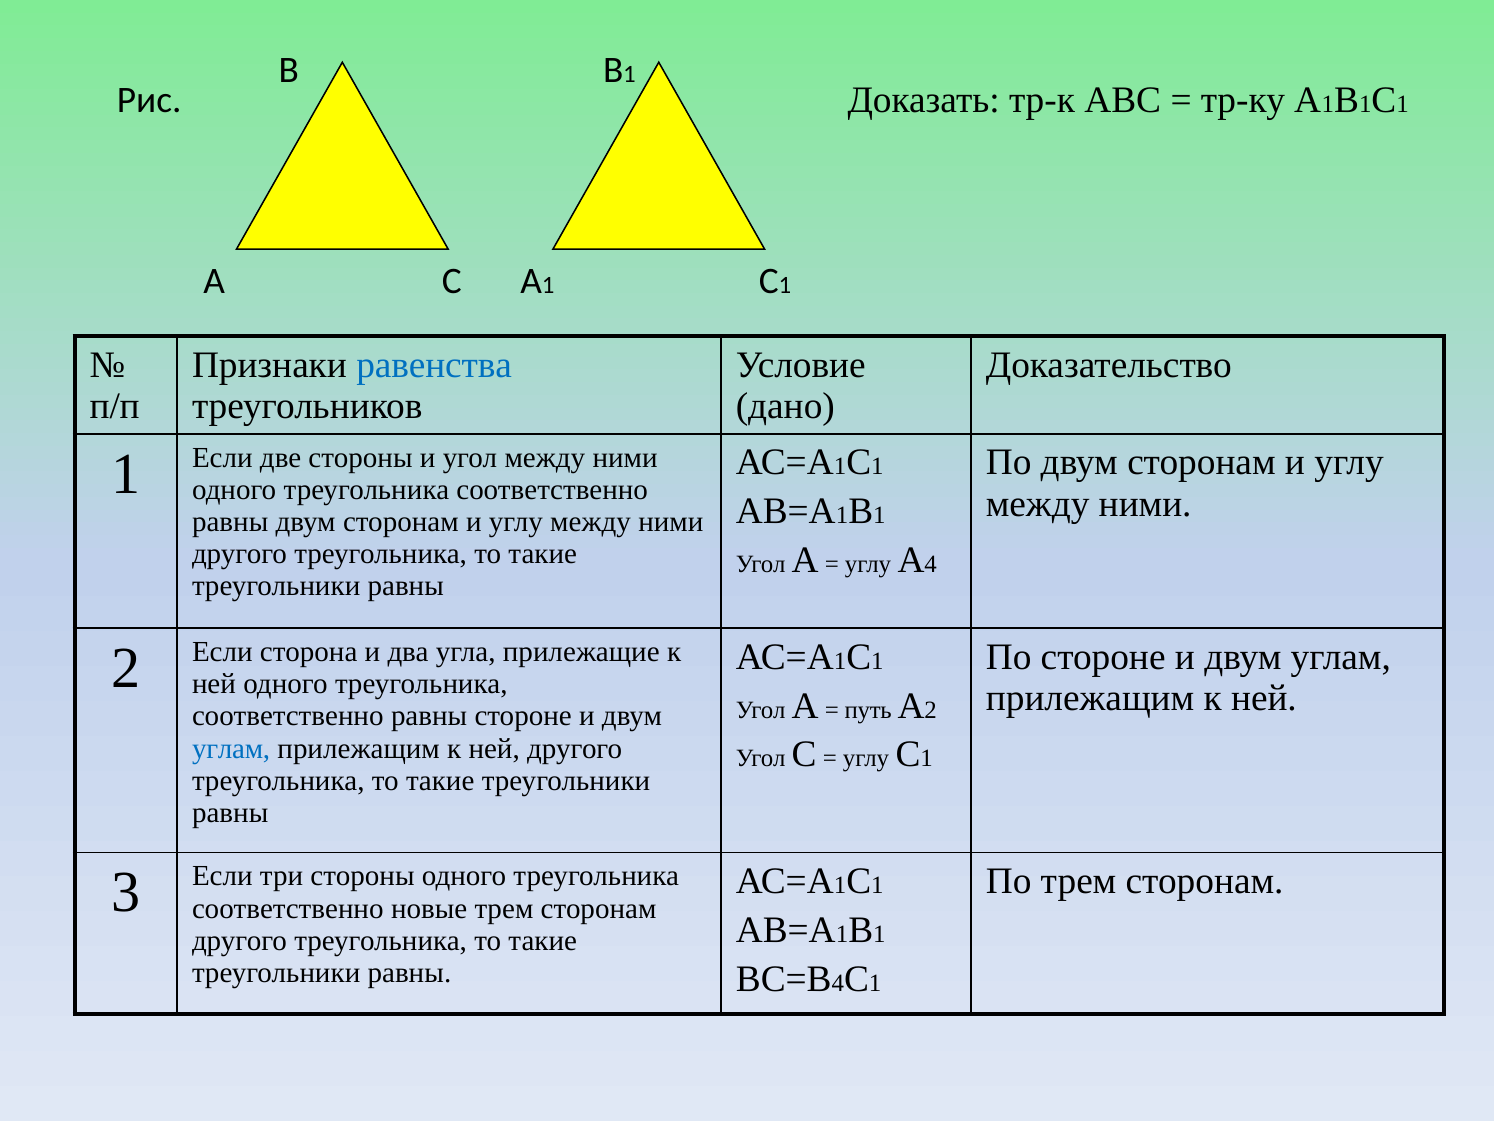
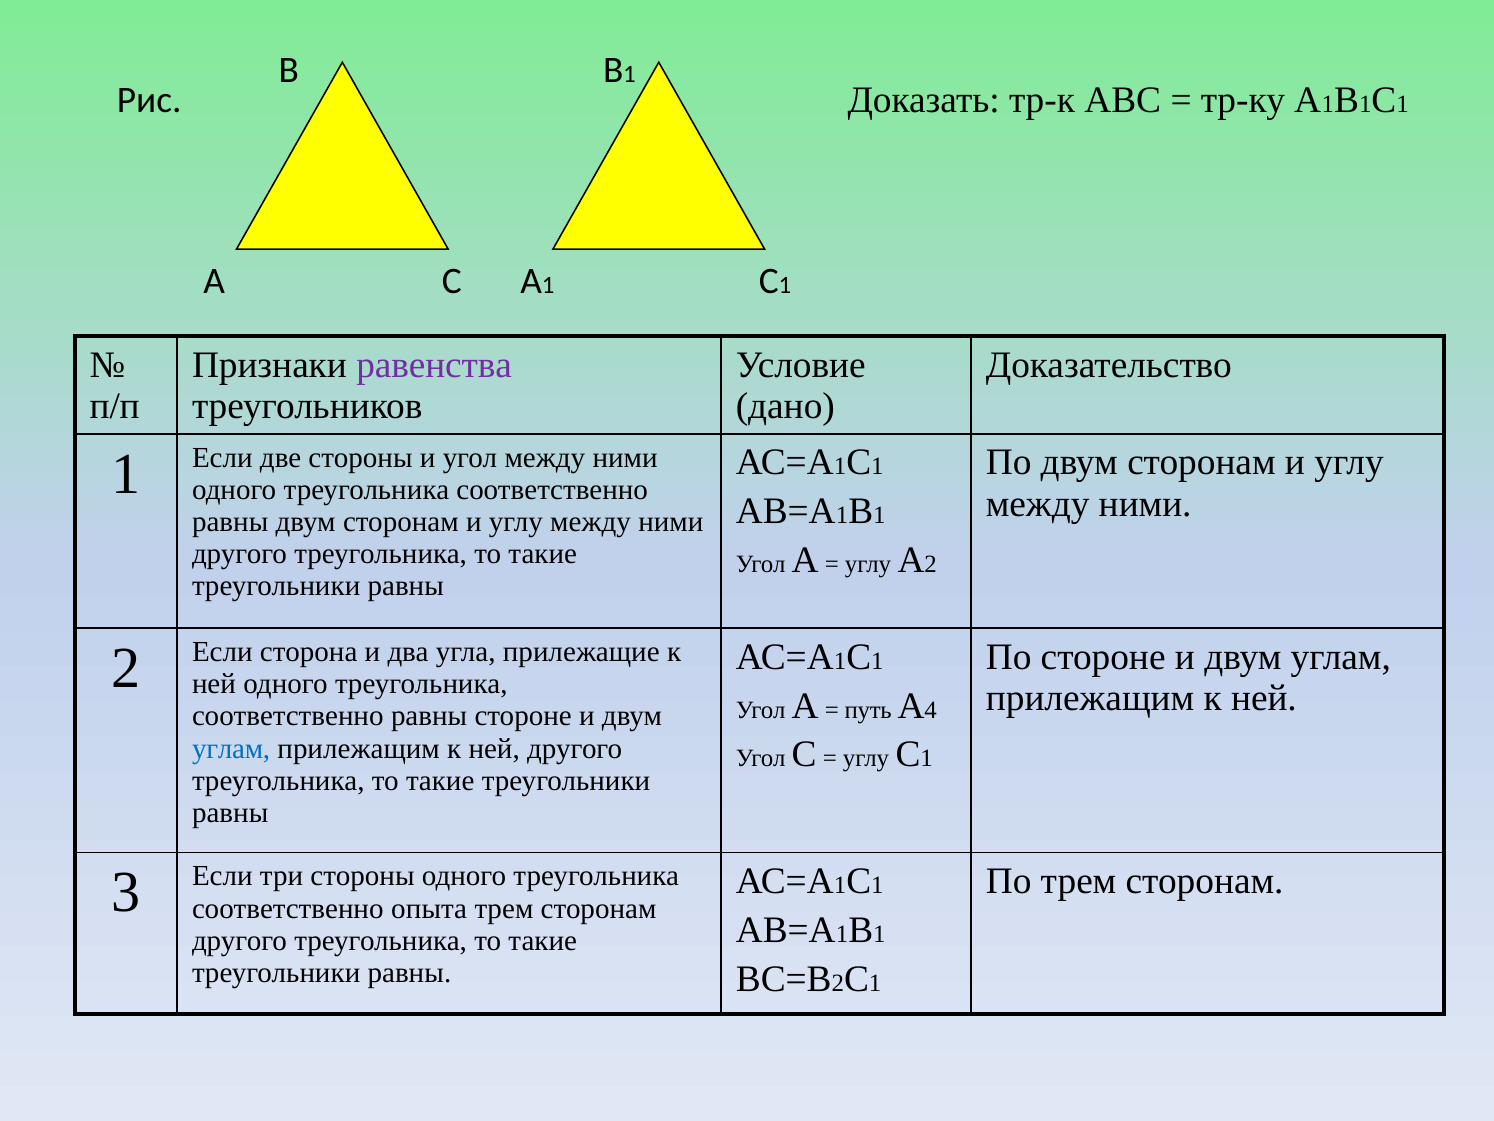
равенства colour: blue -> purple (434, 365)
А 4: 4 -> 2 (931, 564)
А 2: 2 -> 4 (931, 709)
новые: новые -> опыта (429, 908)
4: 4 -> 2 (838, 982)
